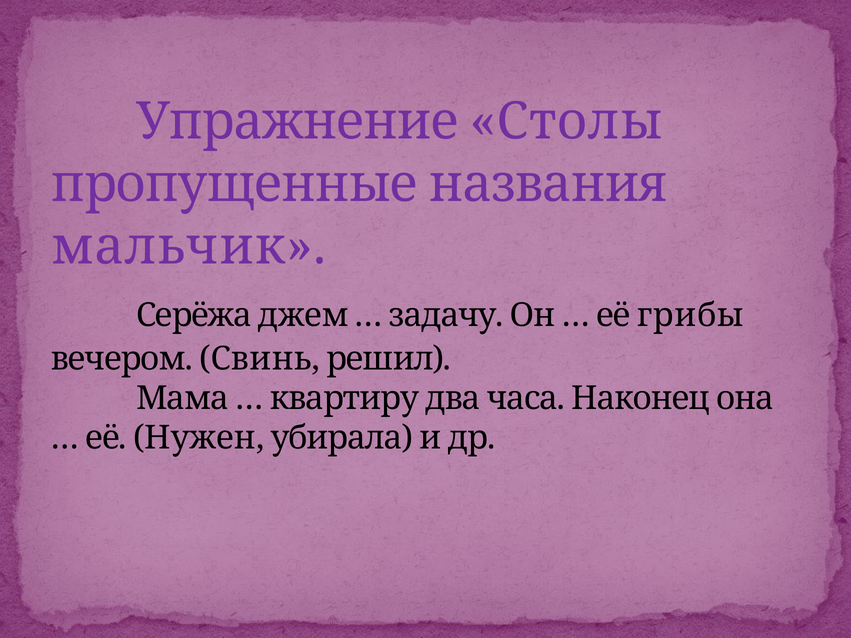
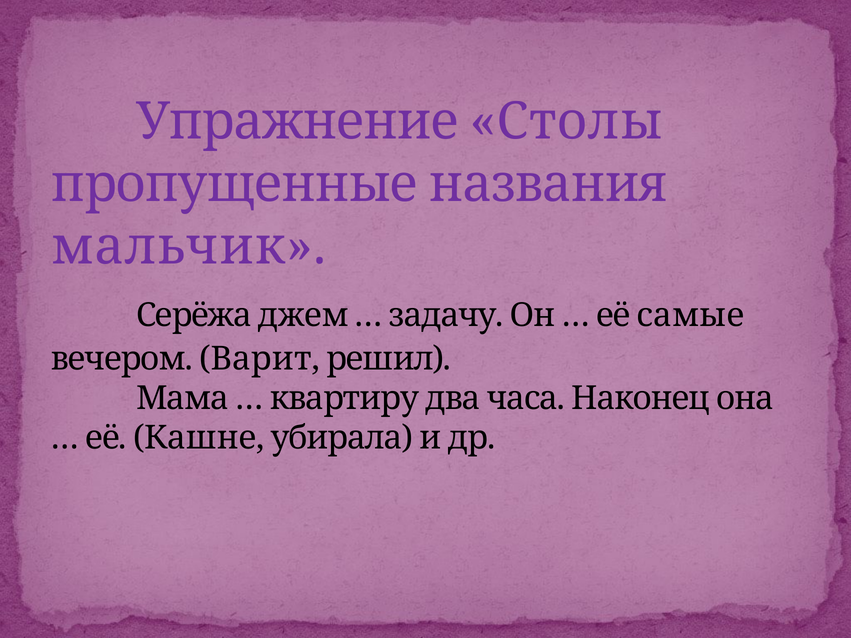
грибы: грибы -> самые (691, 315)
Свинь: Свинь -> Варит (260, 359)
Нужен: Нужен -> Кашне (199, 438)
